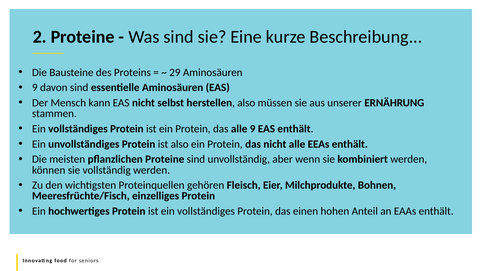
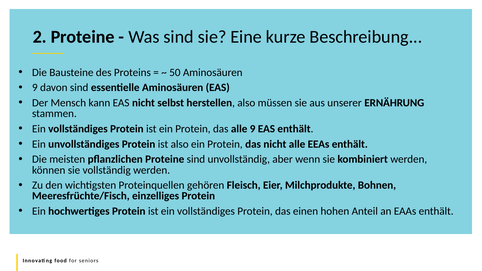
29: 29 -> 50 (175, 72)
